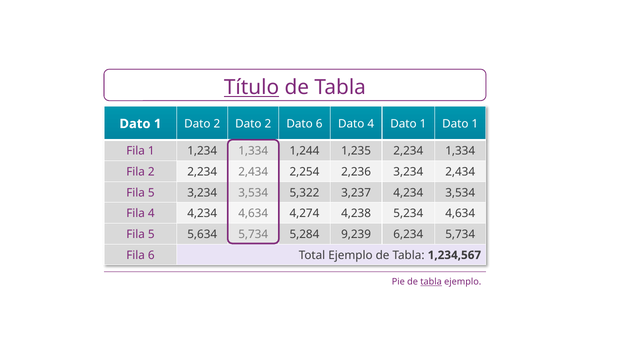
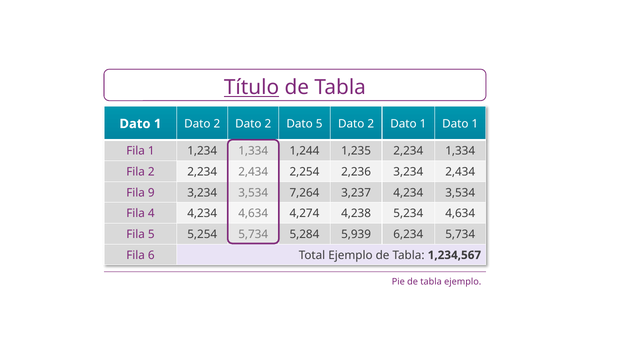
Dato 6: 6 -> 5 (319, 124)
4: 4 -> 2 (371, 124)
5: 5 -> 9 (151, 193)
5,322: 5,322 -> 7,264 (304, 193)
5,634: 5,634 -> 5,254 (202, 234)
9,239: 9,239 -> 5,939 (356, 234)
tabla underline: present -> none (431, 282)
